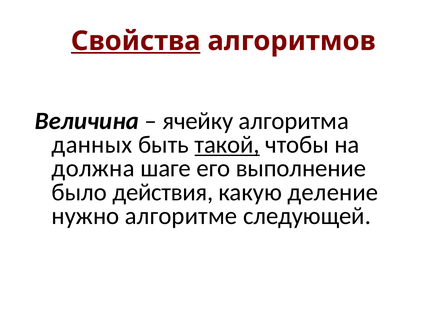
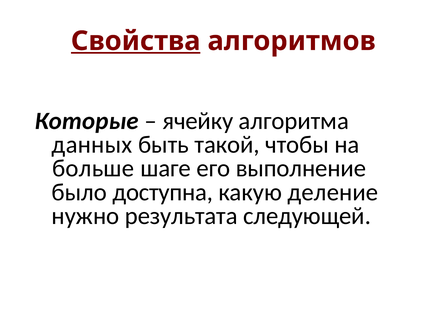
Величина: Величина -> Которые (87, 121)
такой underline: present -> none (227, 144)
должна: должна -> больше (93, 168)
действия: действия -> доступна (163, 192)
алгоритме: алгоритме -> результата (181, 216)
